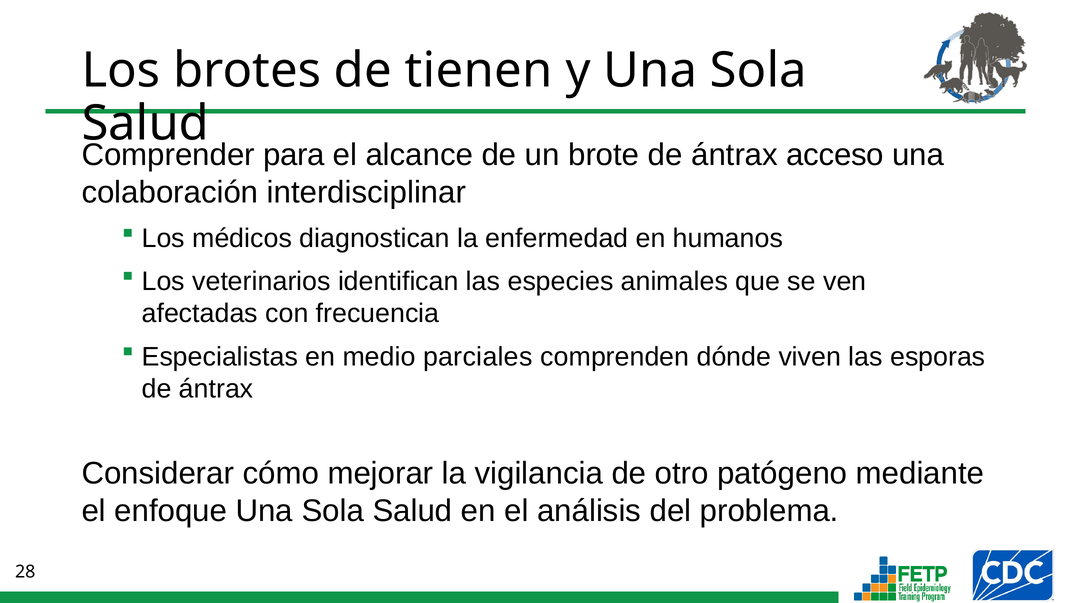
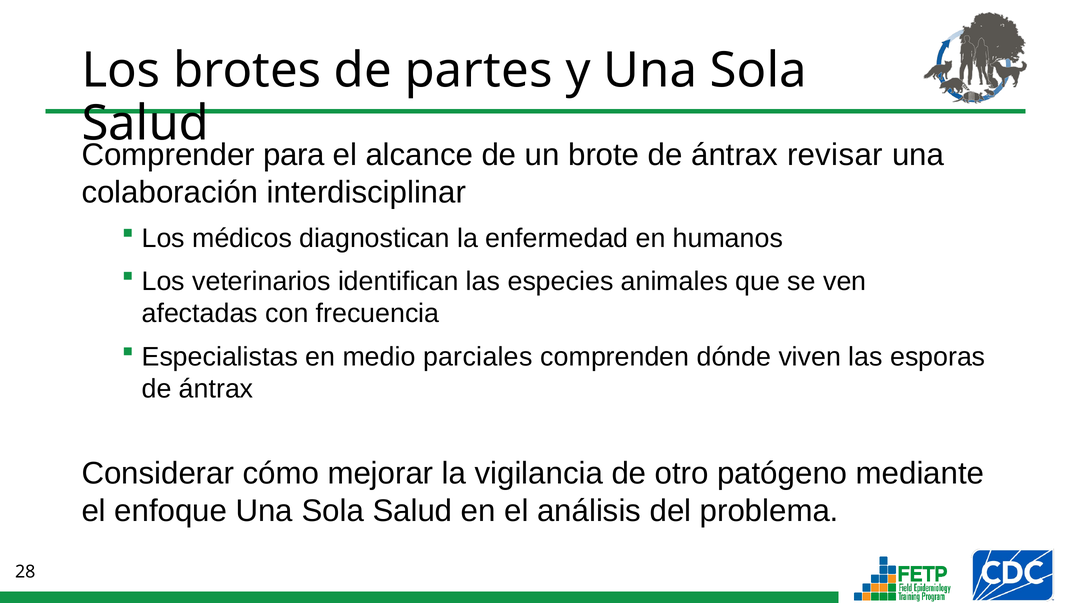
tienen: tienen -> partes (479, 70)
acceso: acceso -> revisar (835, 155)
